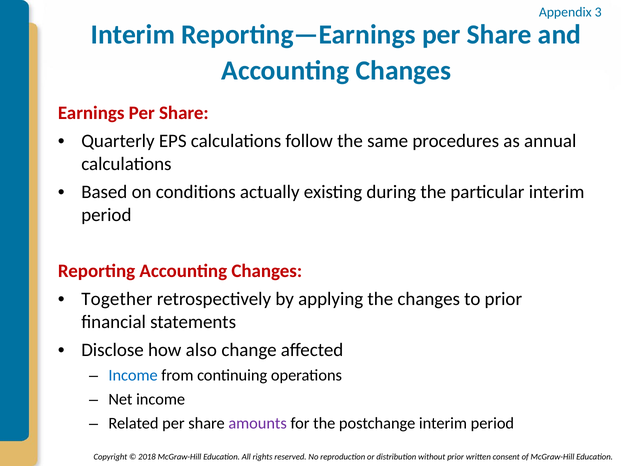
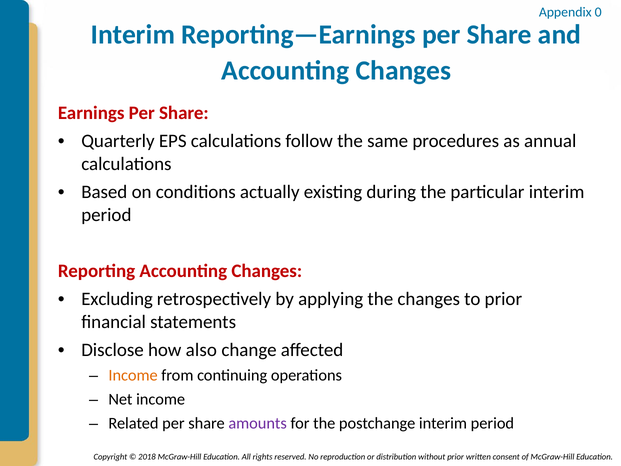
3: 3 -> 0 (598, 12)
Together: Together -> Excluding (117, 299)
Income colour: blue -> orange (133, 375)
